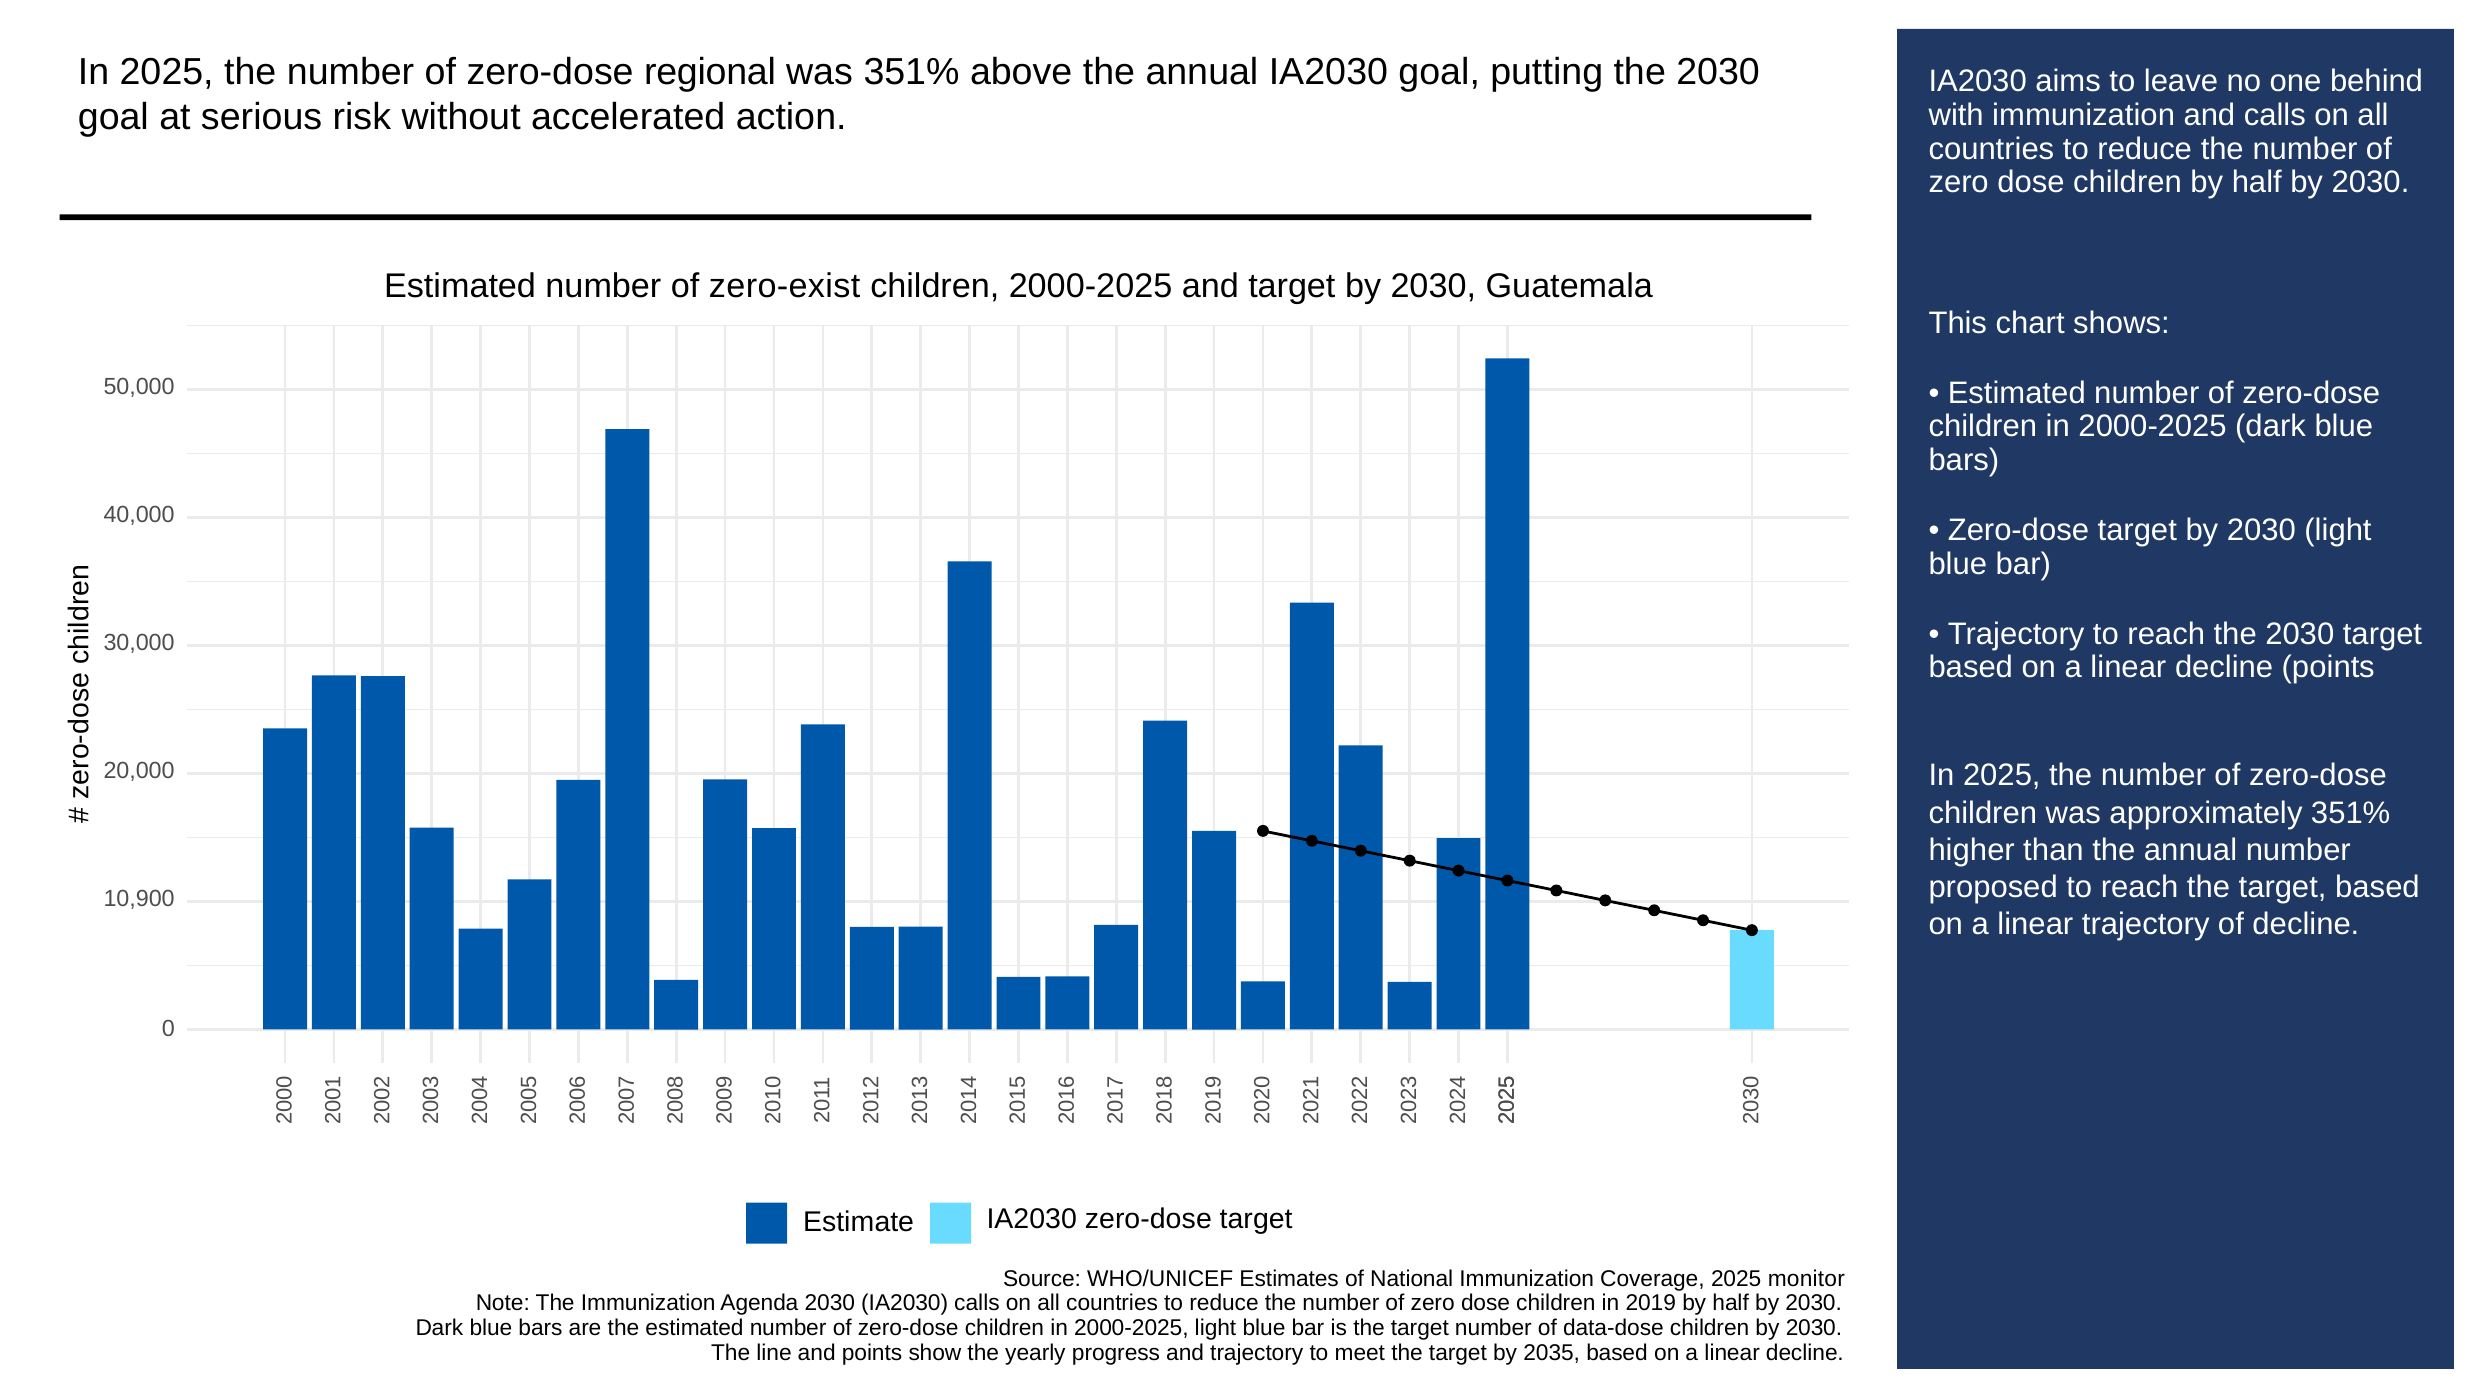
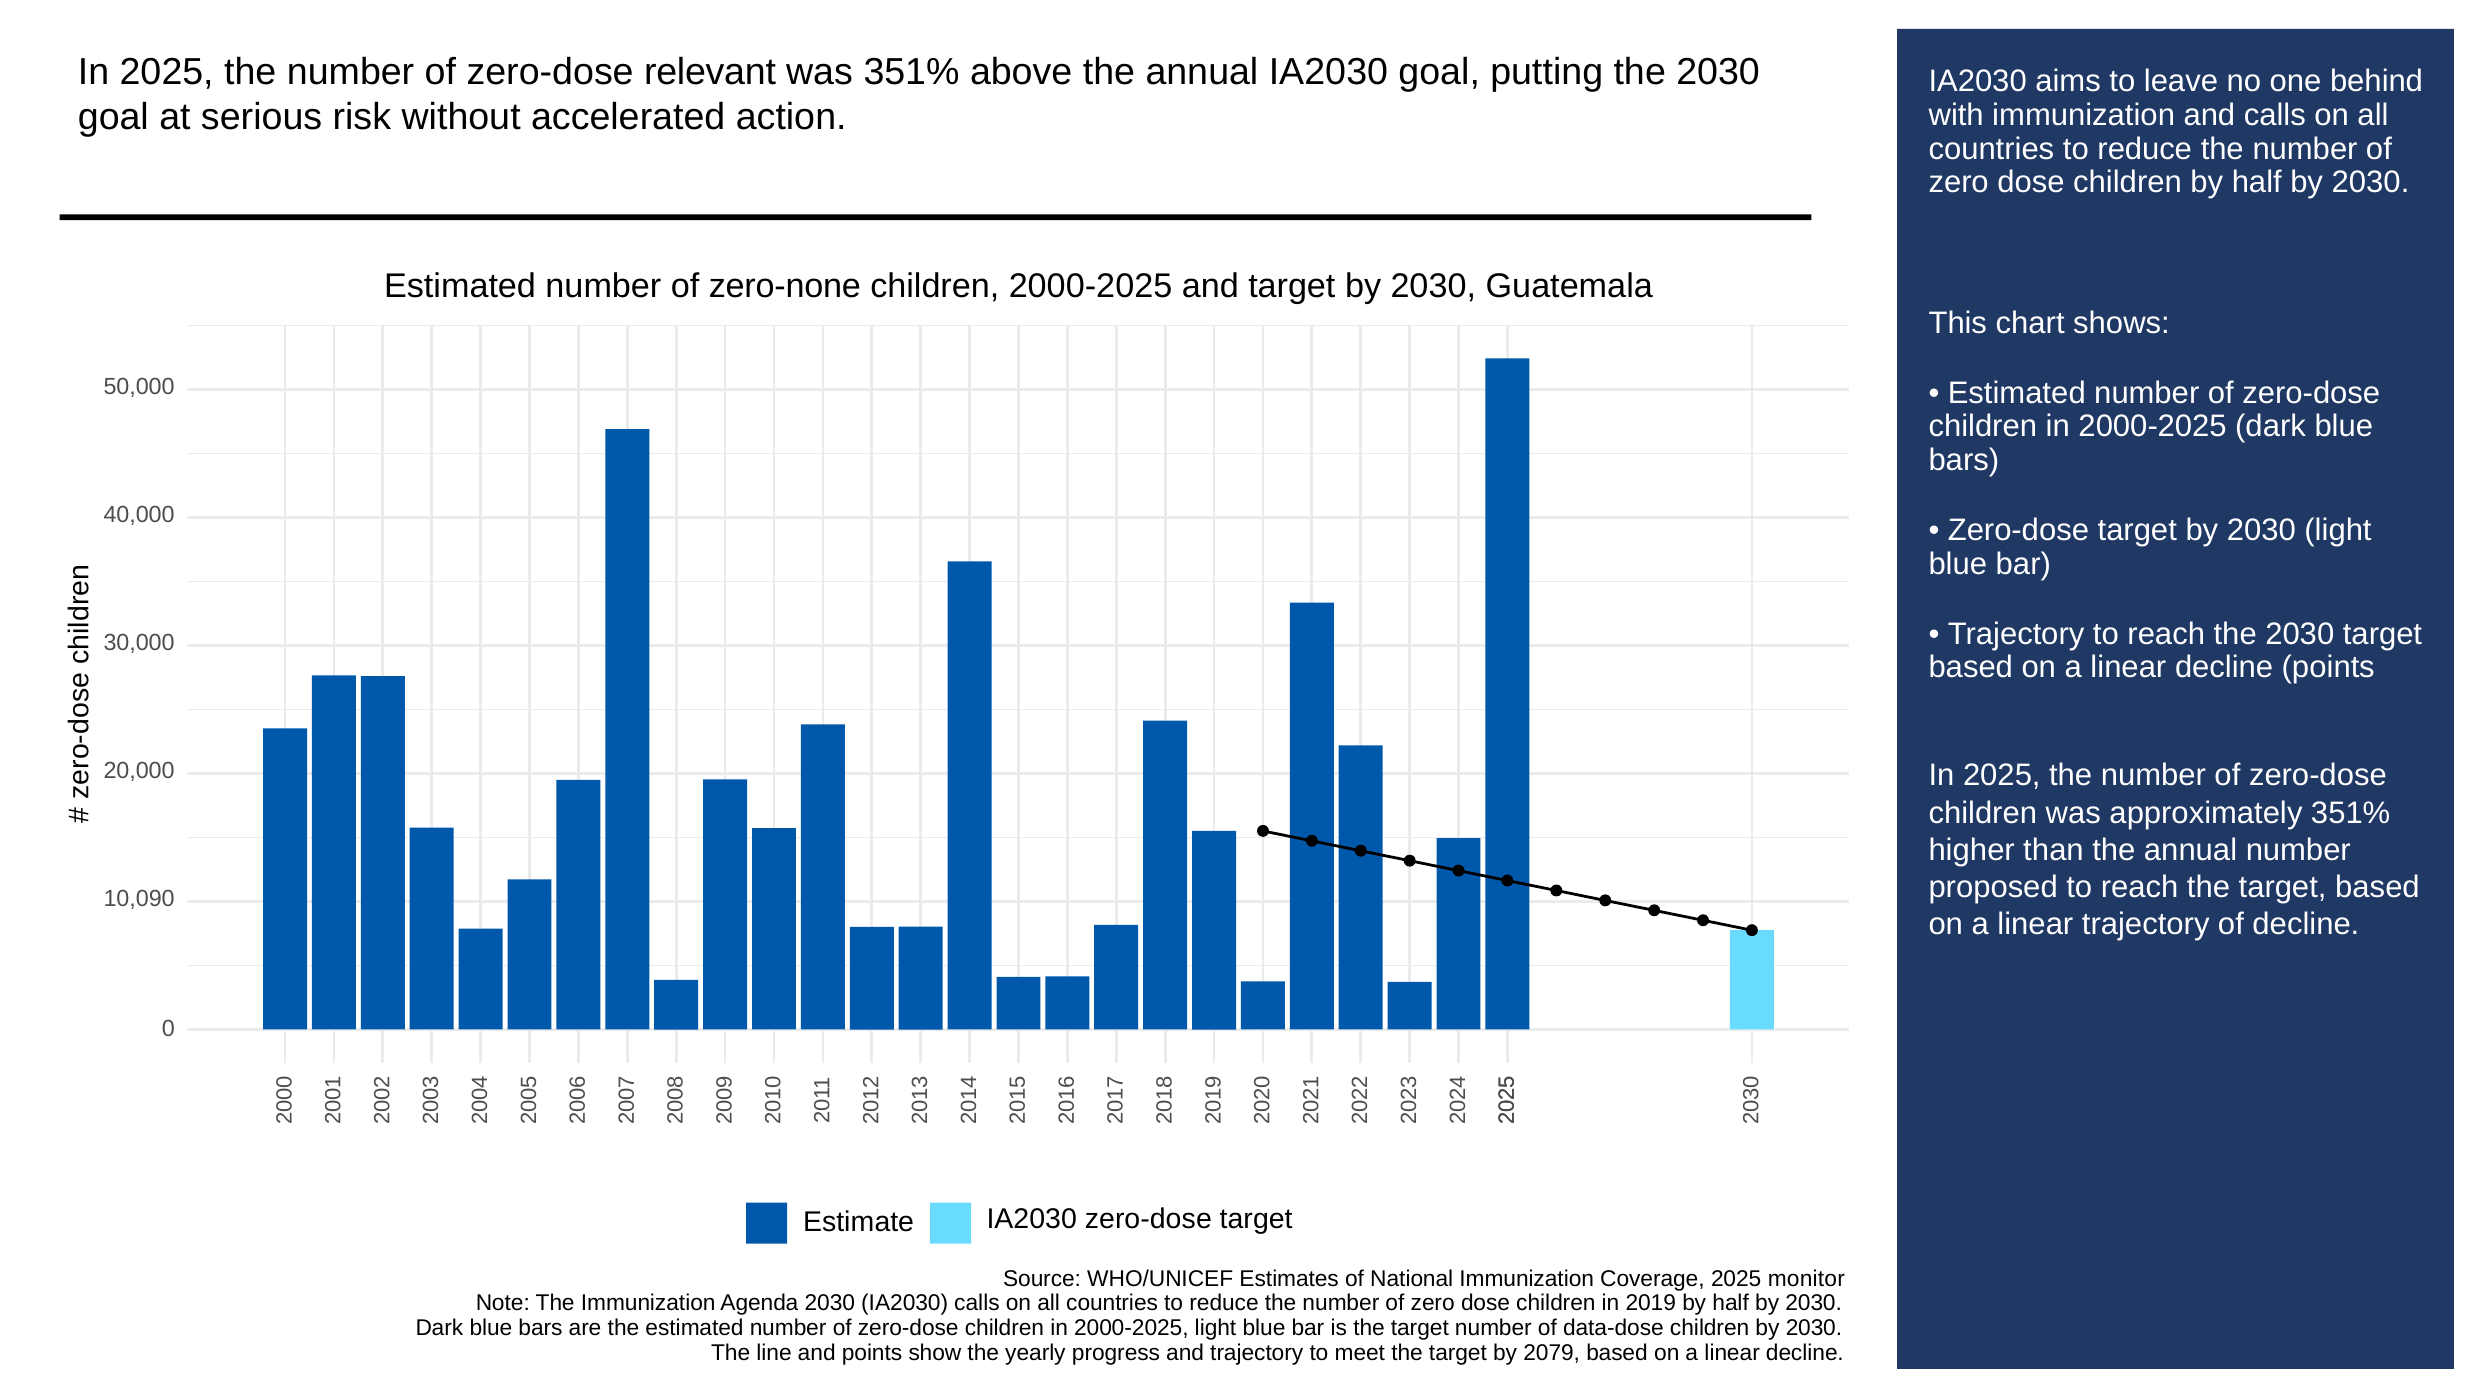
regional: regional -> relevant (710, 72)
zero-exist: zero-exist -> zero-none (785, 286)
10,900: 10,900 -> 10,090 (139, 899)
2035: 2035 -> 2079 (1552, 1353)
